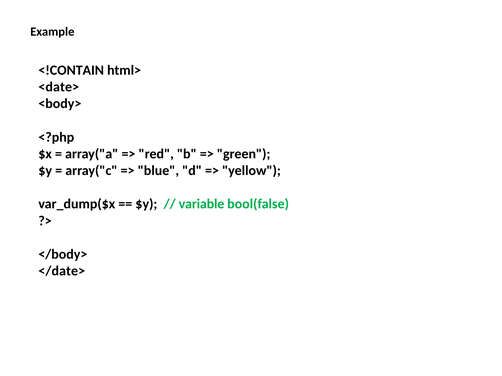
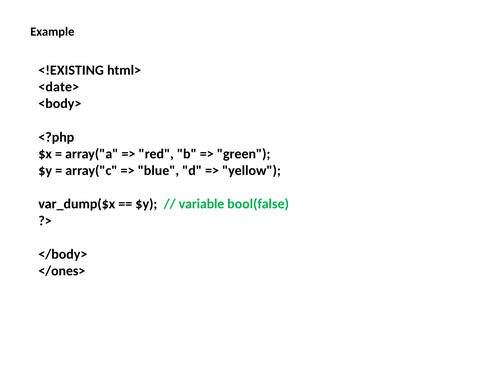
<!CONTAIN: <!CONTAIN -> <!EXISTING (71, 70)
</date>: </date> -> </ones> (62, 271)
